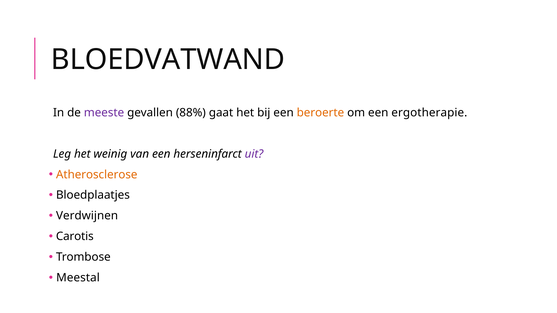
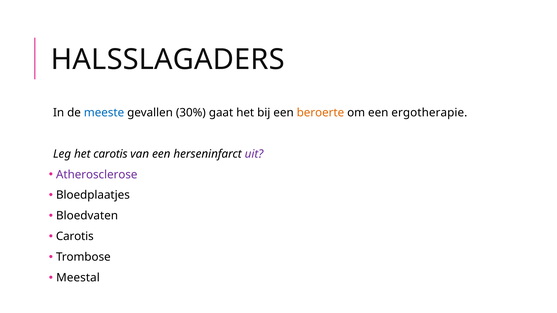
BLOEDVATWAND: BLOEDVATWAND -> HALSSLAGADERS (168, 60)
meeste colour: purple -> blue (104, 113)
88%: 88% -> 30% (191, 113)
het weinig: weinig -> carotis (110, 154)
Atherosclerose colour: orange -> purple (97, 175)
Verdwijnen: Verdwijnen -> Bloedvaten (87, 216)
